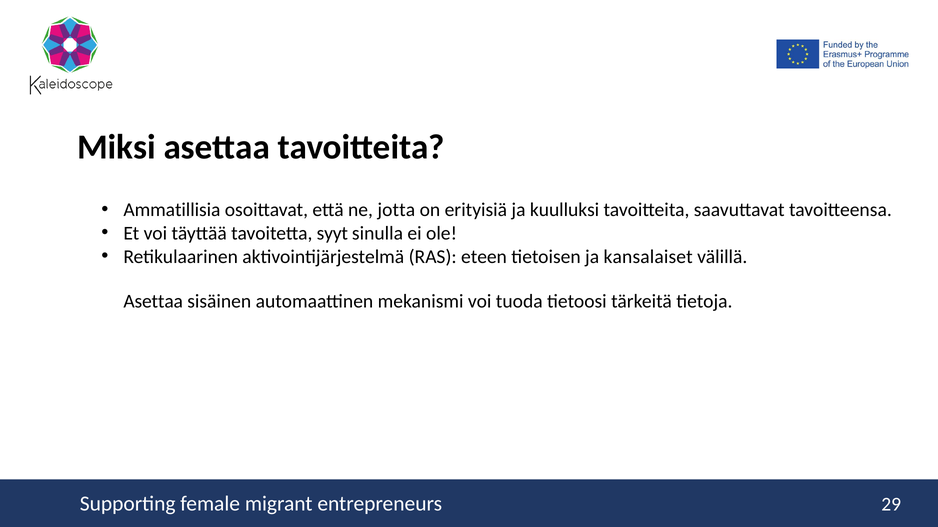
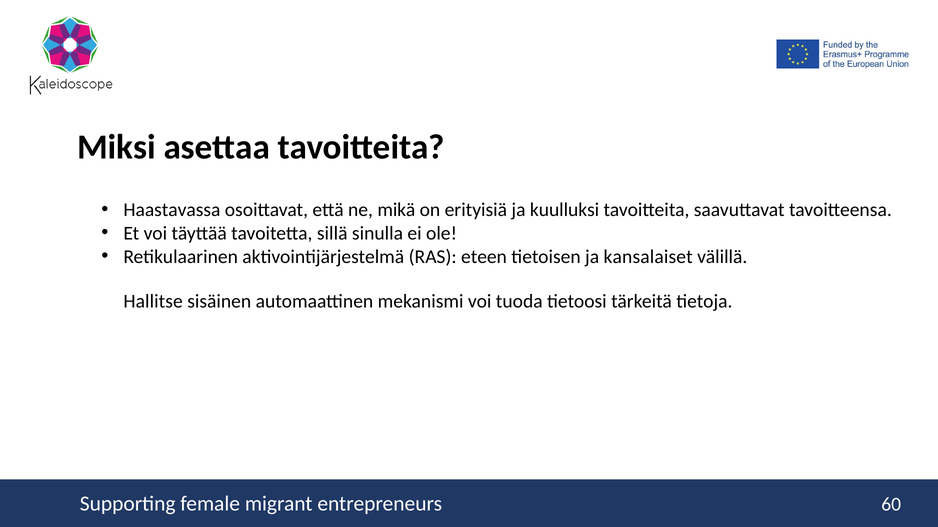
Ammatillisia: Ammatillisia -> Haastavassa (172, 210)
jotta: jotta -> mikä (396, 210)
syyt: syyt -> sillä (332, 233)
Asettaa: Asettaa -> Hallitse (153, 301)
29: 29 -> 60 (891, 505)
